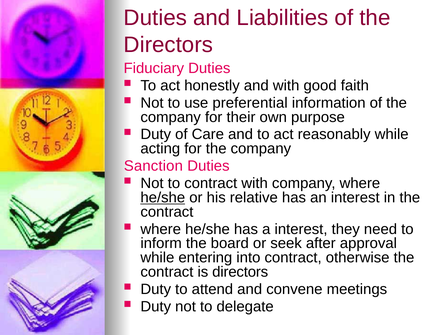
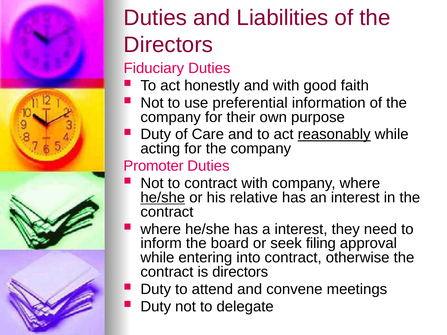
reasonably underline: none -> present (334, 135)
Sanction: Sanction -> Promoter (154, 166)
after: after -> filing (321, 244)
